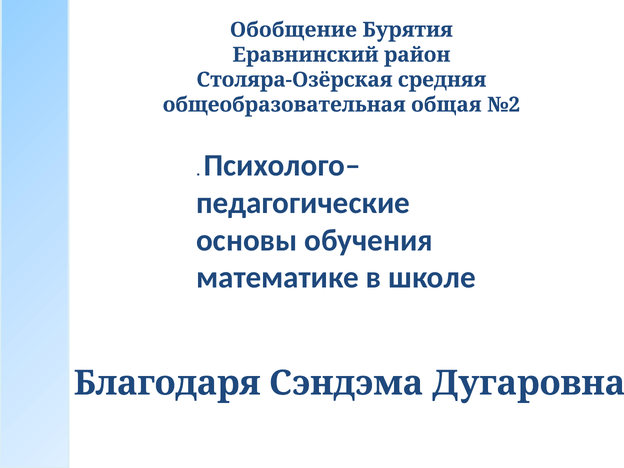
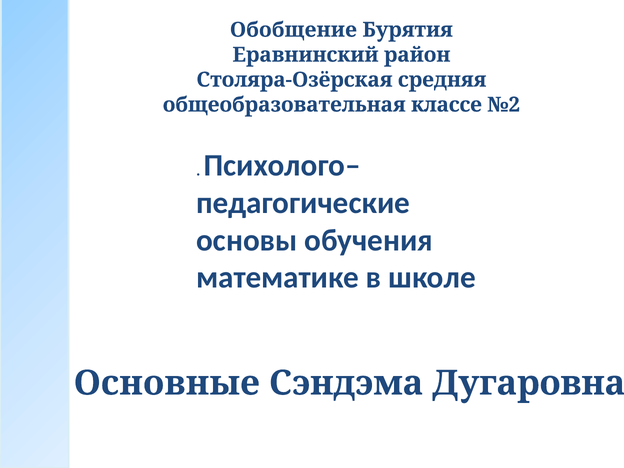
общая: общая -> классе (447, 105)
Благодаря: Благодаря -> Основные (167, 383)
